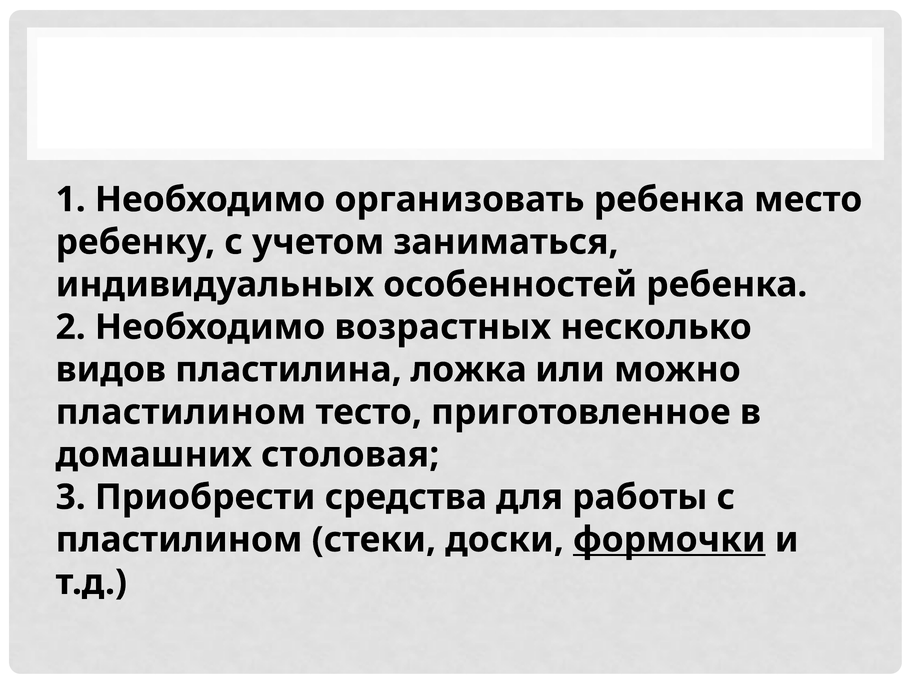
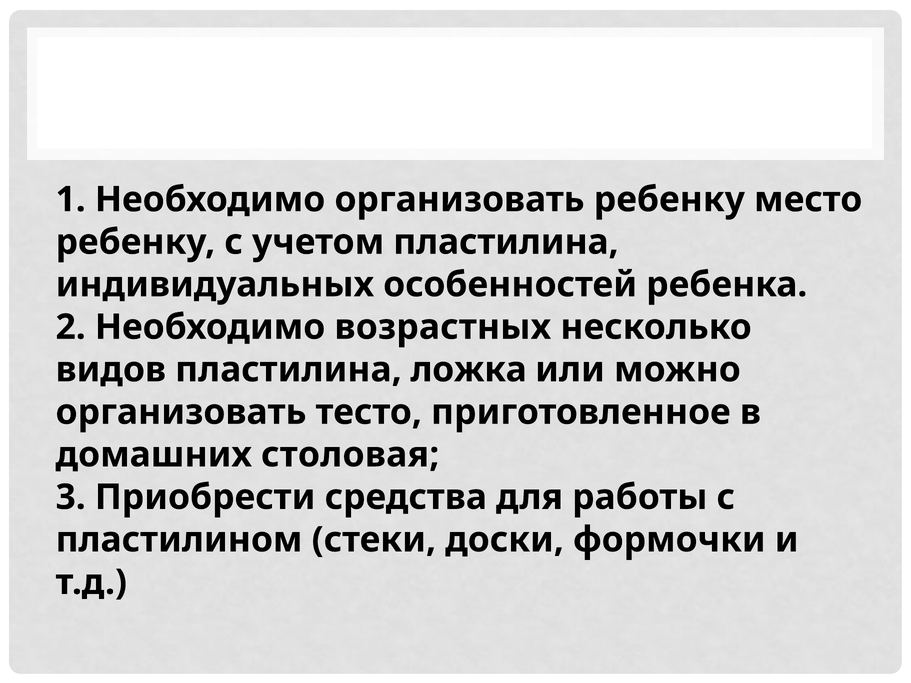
организовать ребенка: ребенка -> ребенку (669, 200)
учетом заниматься: заниматься -> пластилина (506, 242)
пластилином: пластилином -> организовать (181, 412)
формочки underline: present -> none (669, 540)
